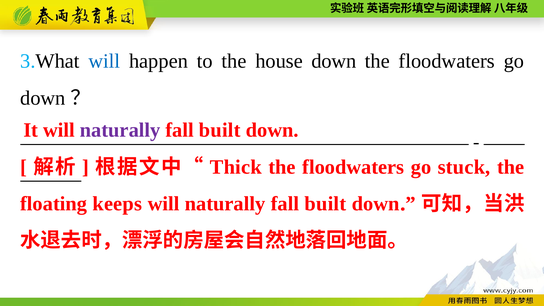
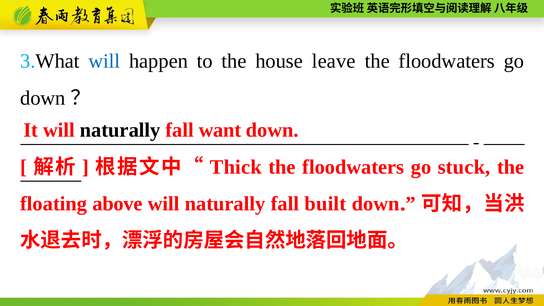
house down: down -> leave (334, 61)
naturally colour: purple -> black (120, 130)
built: built -> want (220, 130)
keeps: keeps -> above (117, 204)
